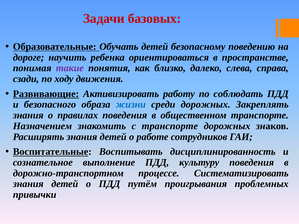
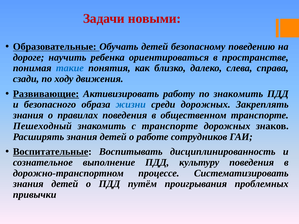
базовых: базовых -> новыми (154, 18)
такие colour: purple -> blue (70, 68)
по соблюдать: соблюдать -> знакомить (238, 94)
Назначением: Назначением -> Пешеходный (42, 126)
